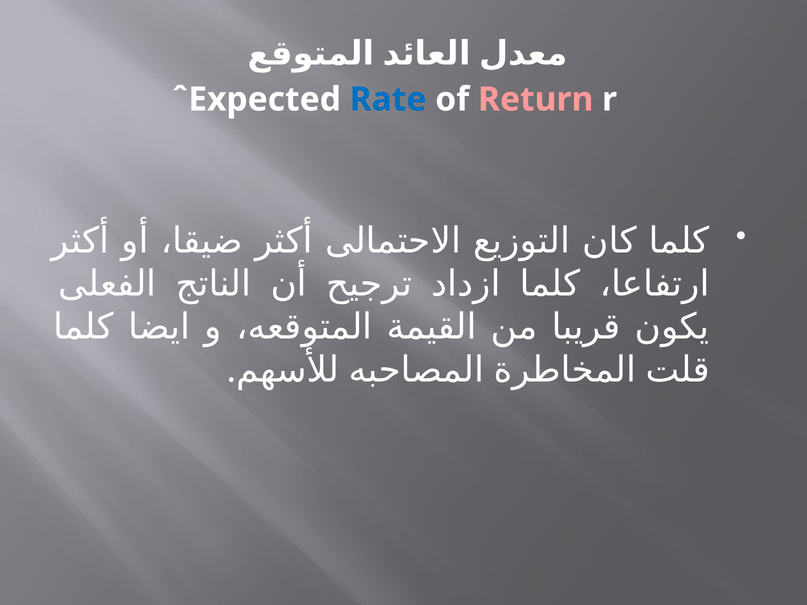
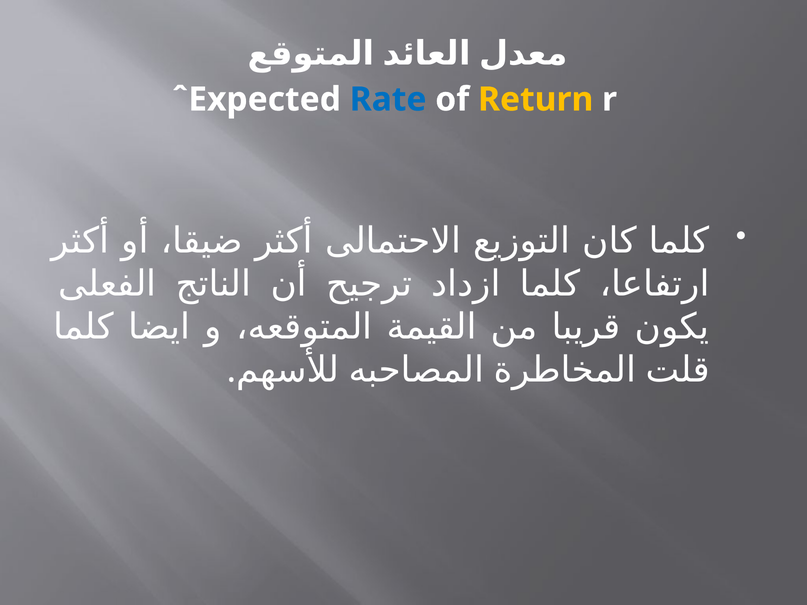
Return colour: pink -> yellow (536, 99)
